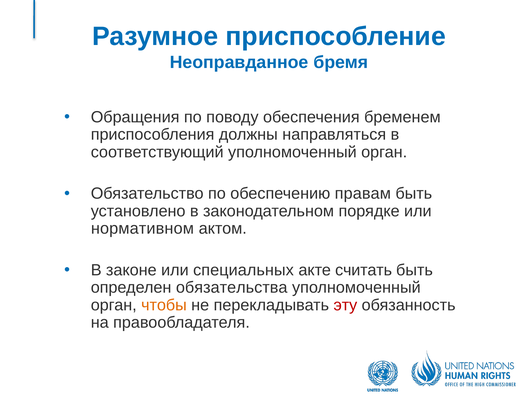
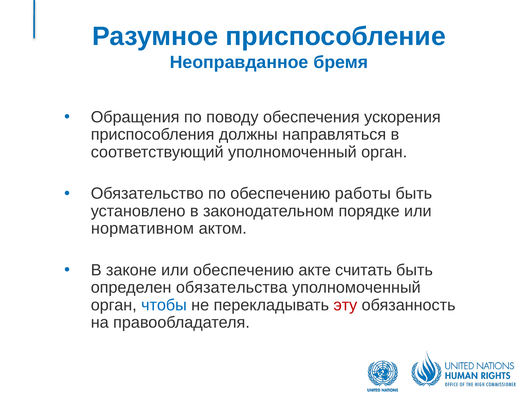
бременем: бременем -> ускорения (402, 117)
правам: правам -> работы (363, 194)
или специальных: специальных -> обеспечению (244, 270)
чтобы colour: orange -> blue (164, 305)
